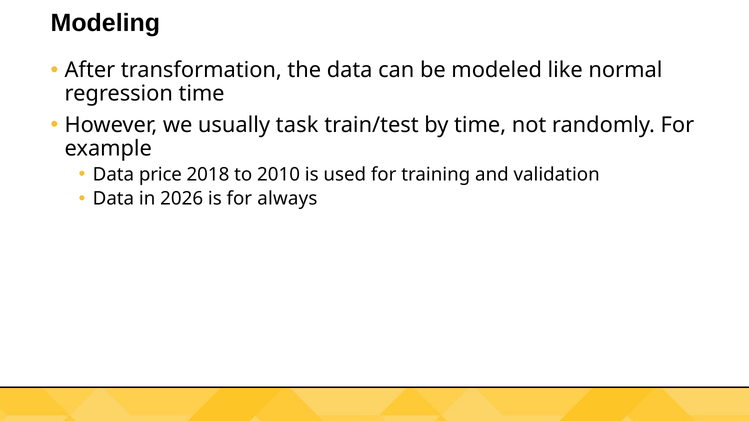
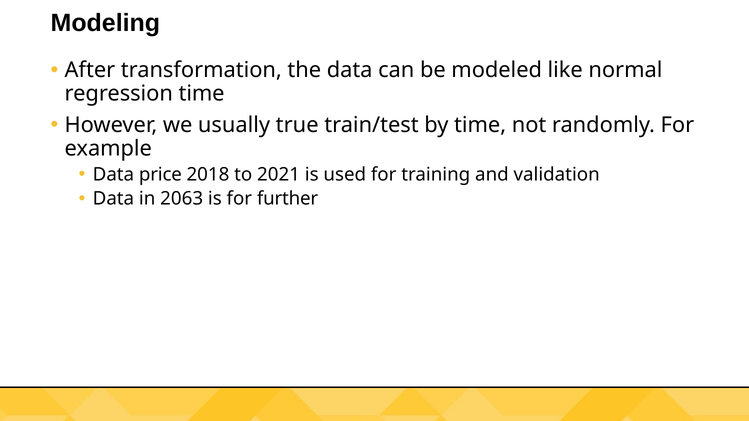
task: task -> true (297, 125)
2010: 2010 -> 2021 (279, 175)
2026: 2026 -> 2063 (182, 199)
always: always -> further (288, 199)
